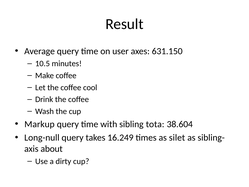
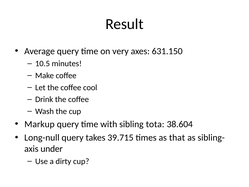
user: user -> very (120, 51)
16.249: 16.249 -> 39.715 (120, 137)
silet: silet -> that (177, 137)
about: about -> under (52, 149)
